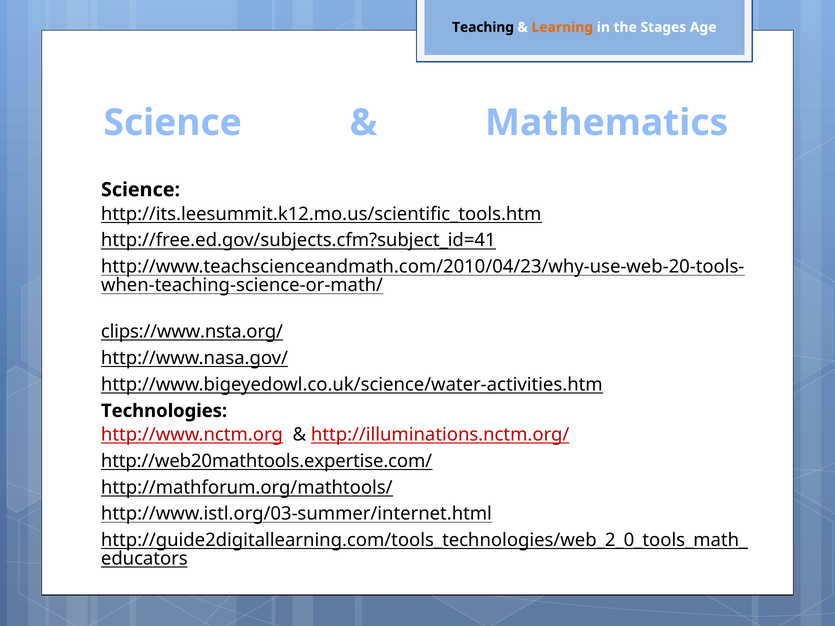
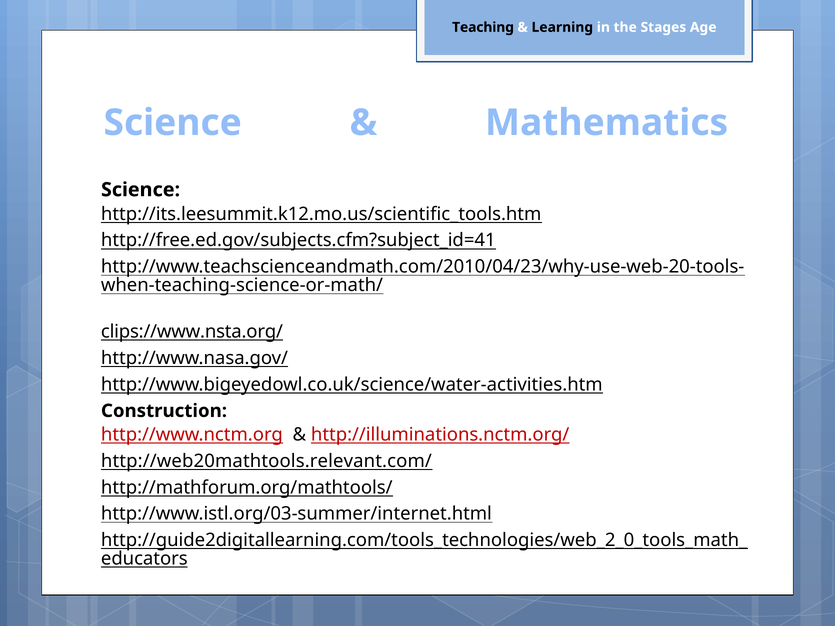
Learning colour: orange -> black (562, 27)
Technologies: Technologies -> Construction (164, 411)
http://web20mathtools.expertise.com/: http://web20mathtools.expertise.com/ -> http://web20mathtools.relevant.com/ (266, 461)
